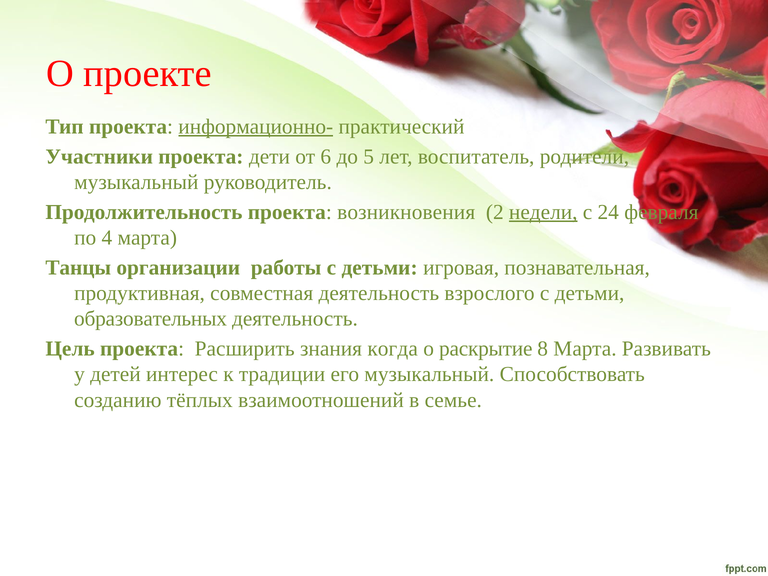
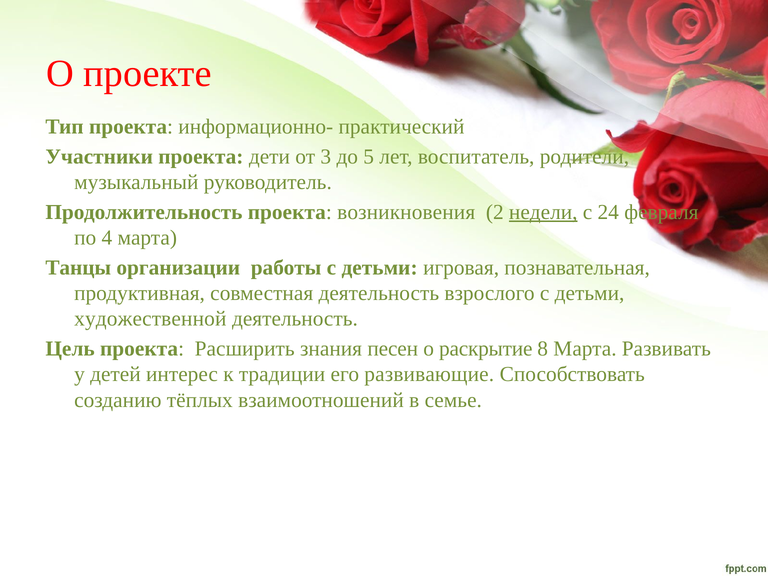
информационно- underline: present -> none (256, 127)
6: 6 -> 3 (326, 157)
образовательных: образовательных -> художественной (150, 319)
когда: когда -> песен (393, 349)
его музыкальный: музыкальный -> развивающие (429, 374)
